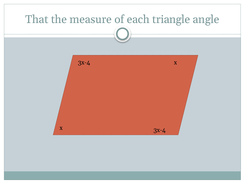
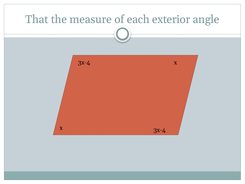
triangle: triangle -> exterior (171, 19)
